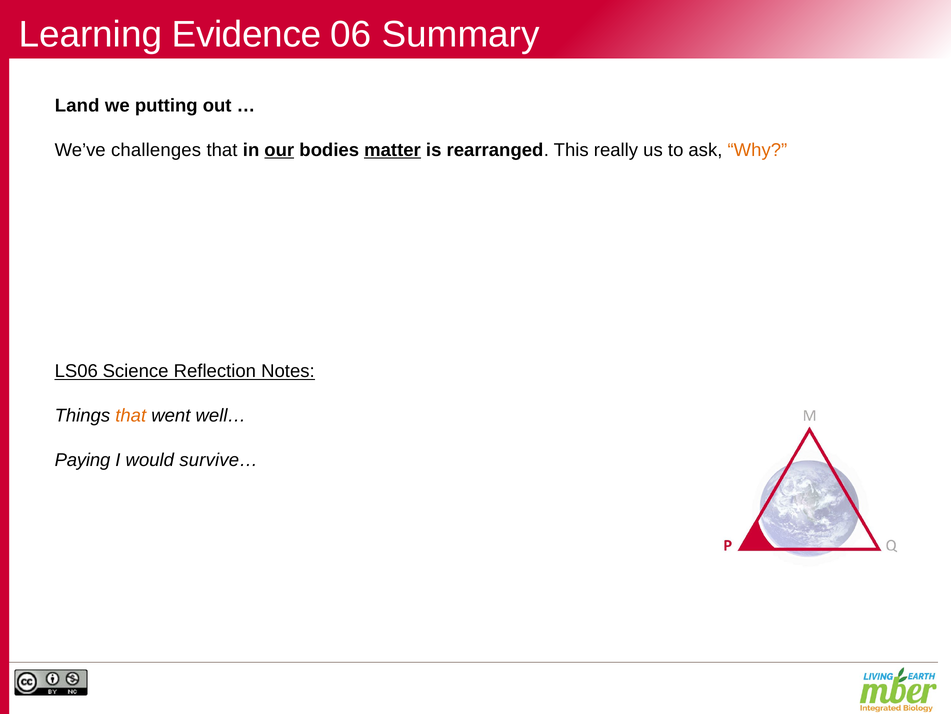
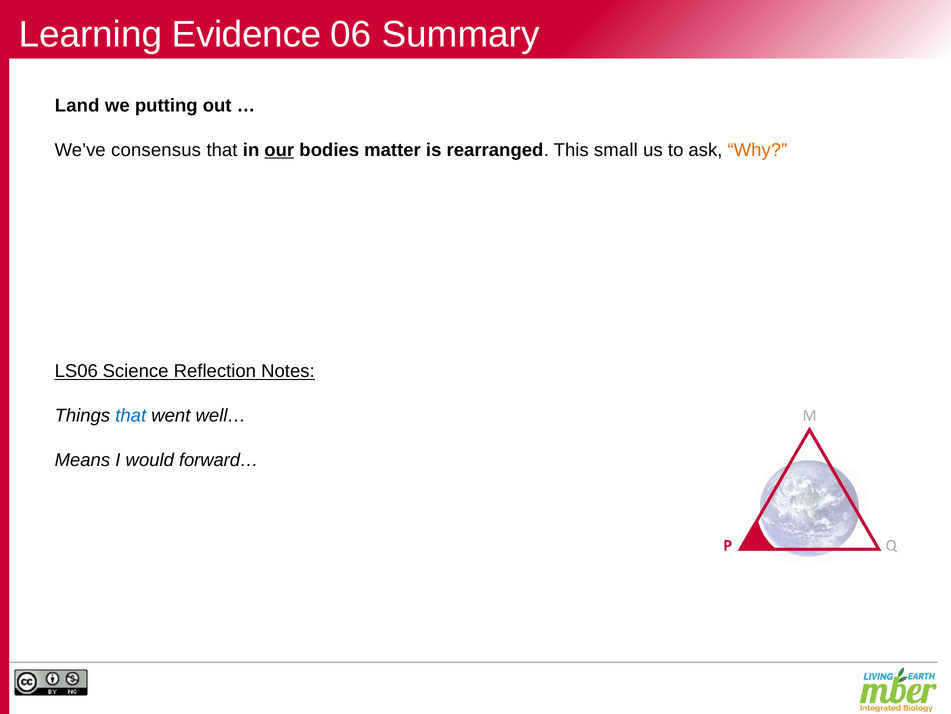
challenges: challenges -> consensus (156, 150)
matter underline: present -> none (393, 150)
really: really -> small (616, 150)
that colour: orange -> blue (131, 415)
Paying: Paying -> Means (82, 460)
survive…: survive… -> forward… (219, 460)
